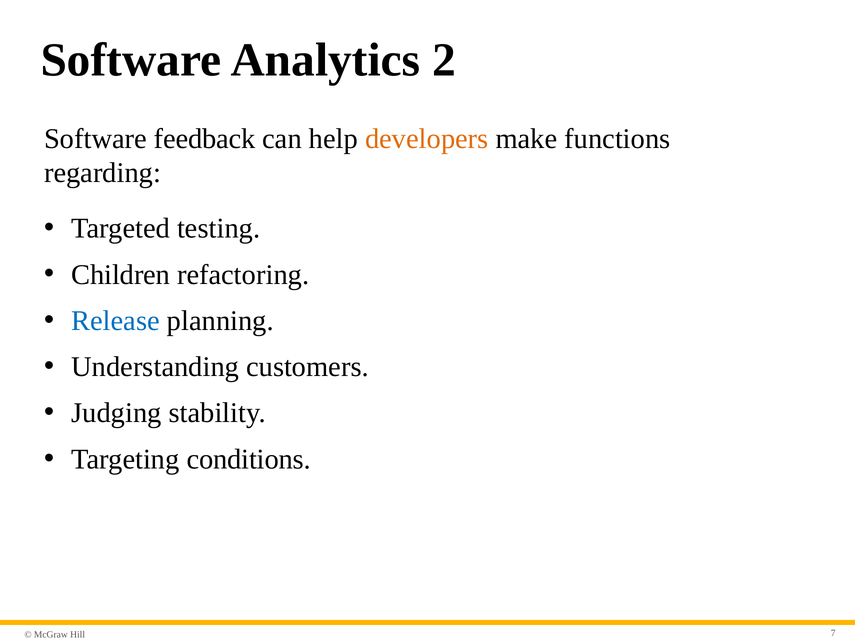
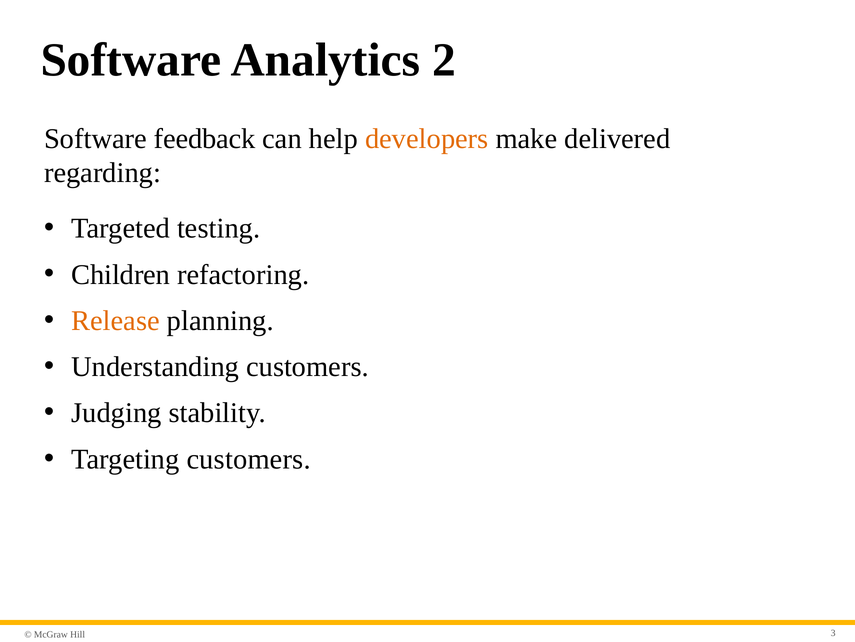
functions: functions -> delivered (617, 138)
Release colour: blue -> orange (116, 320)
Targeting conditions: conditions -> customers (249, 459)
7: 7 -> 3 (833, 632)
